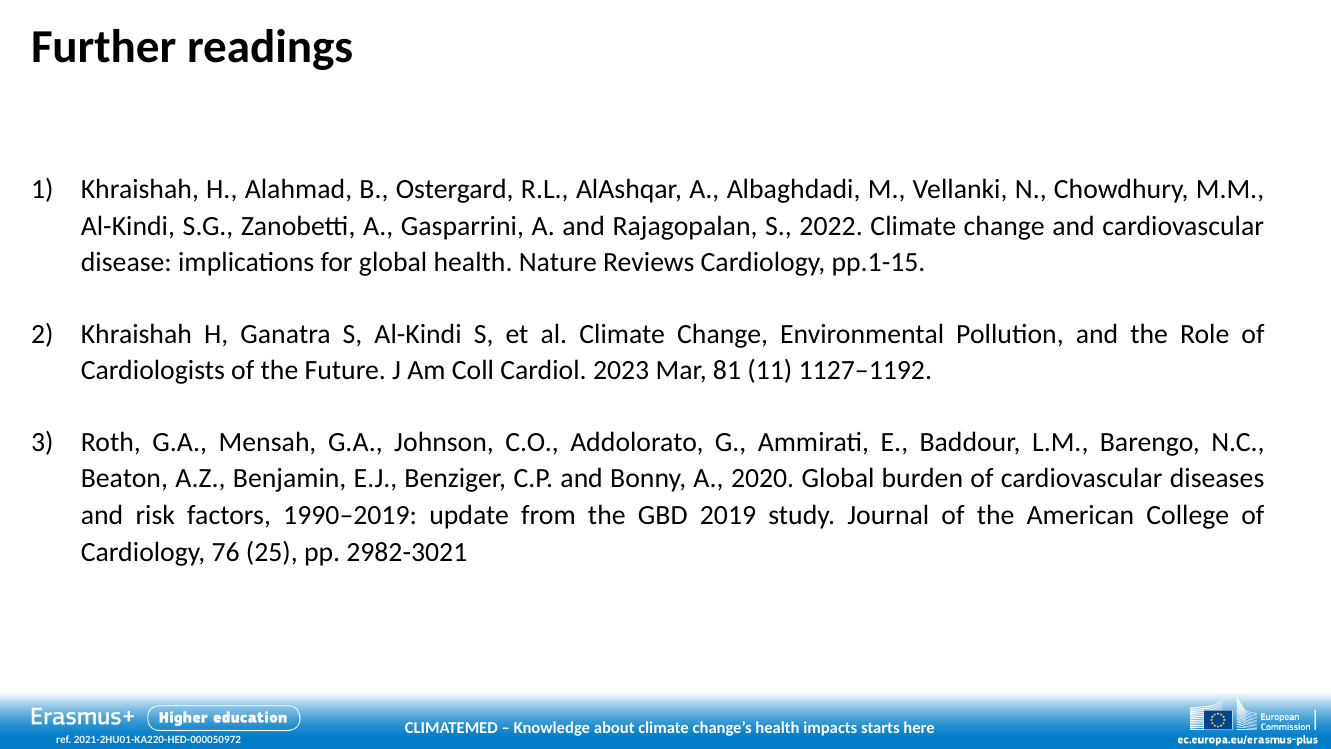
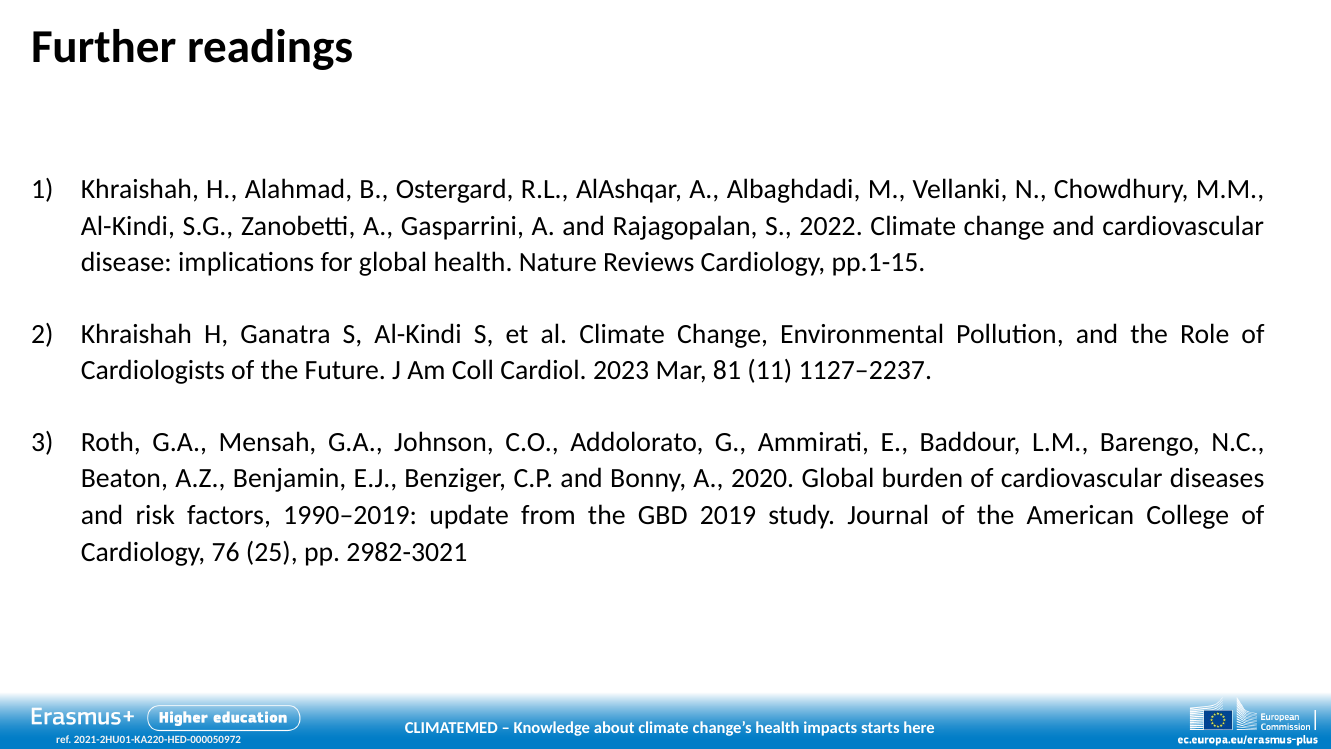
1127–1192: 1127–1192 -> 1127–2237 (865, 371)
